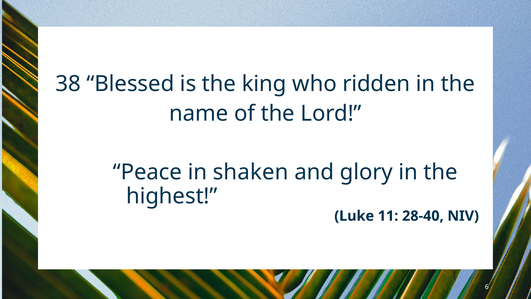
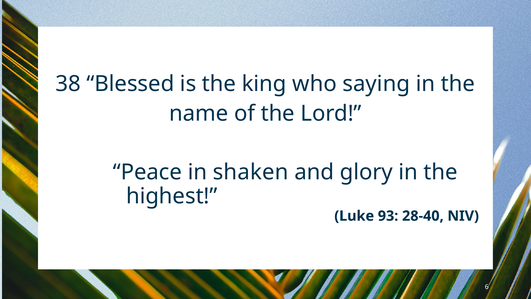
ridden: ridden -> saying (376, 84)
11: 11 -> 93 (388, 216)
